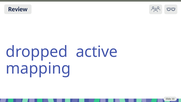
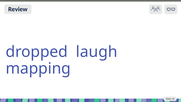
active: active -> laugh (97, 52)
